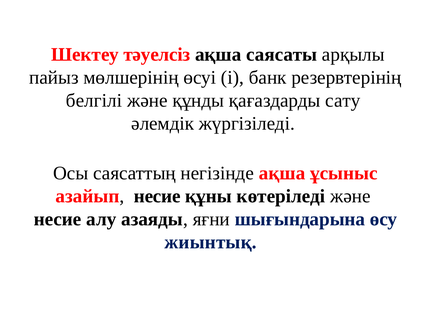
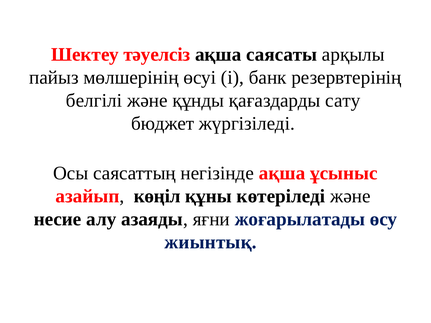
әлемдік: әлемдік -> бюджет (163, 123)
азайып несие: несие -> көңіл (157, 196)
шығындарына: шығындарына -> жоғарылатады (300, 219)
